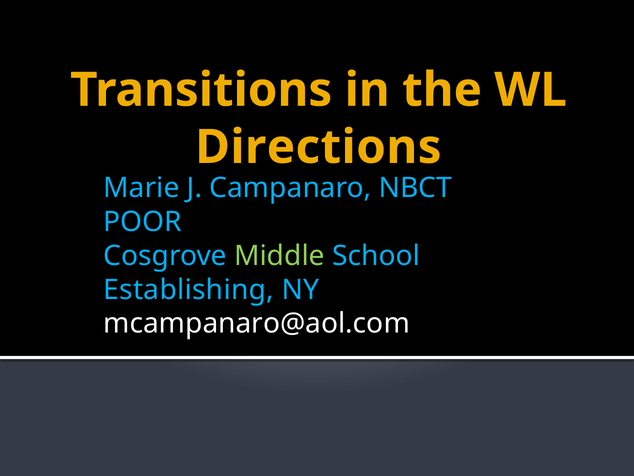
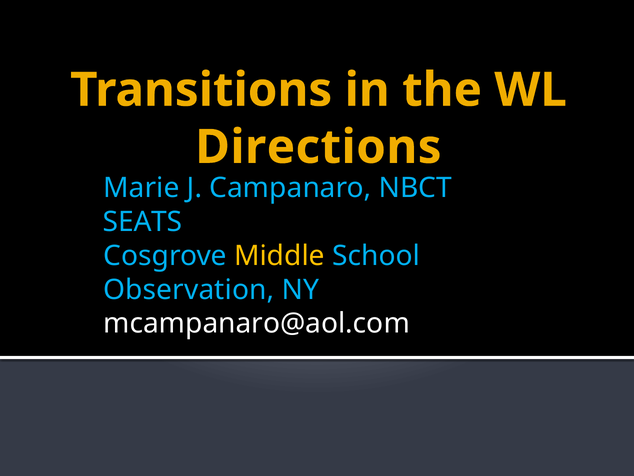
POOR: POOR -> SEATS (143, 222)
Middle colour: light green -> yellow (279, 256)
Establishing: Establishing -> Observation (189, 289)
